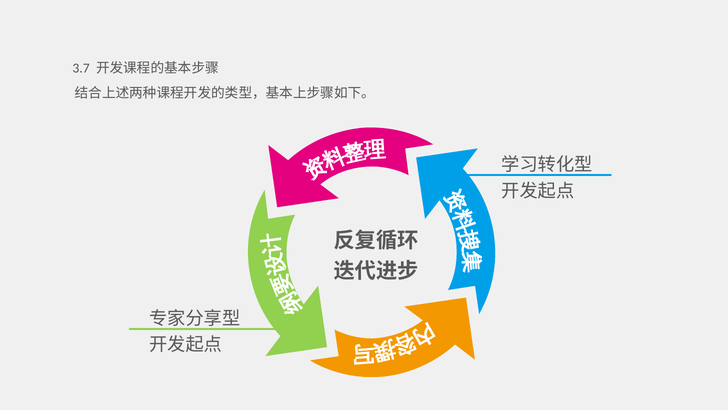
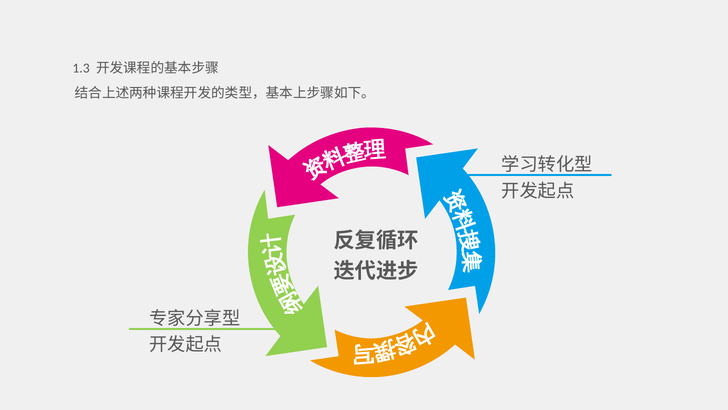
3.7: 3.7 -> 1.3 (81, 68)
